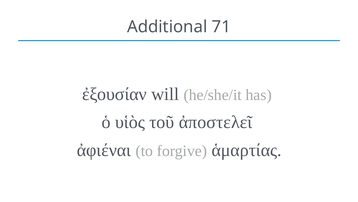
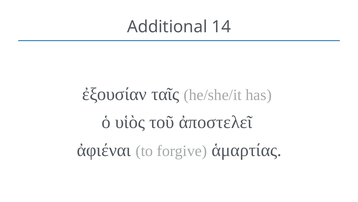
71: 71 -> 14 (221, 27)
will: will -> ταῖς (165, 94)
